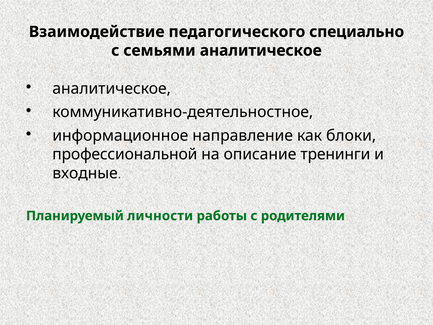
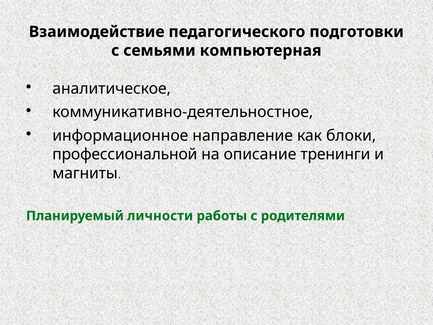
специально: специально -> подготовки (357, 32)
семьями аналитическое: аналитическое -> компьютерная (261, 51)
входные: входные -> магниты (85, 173)
